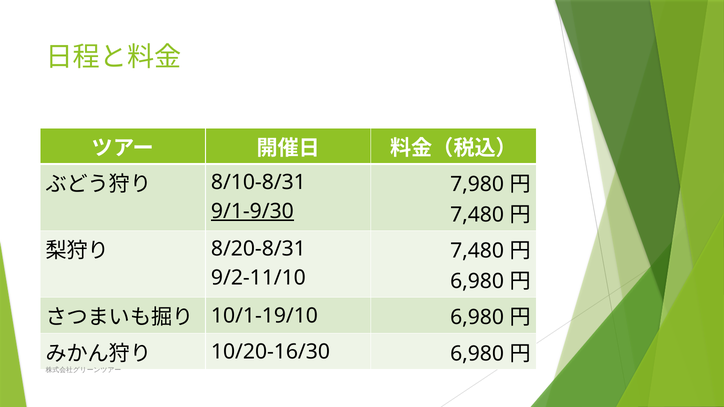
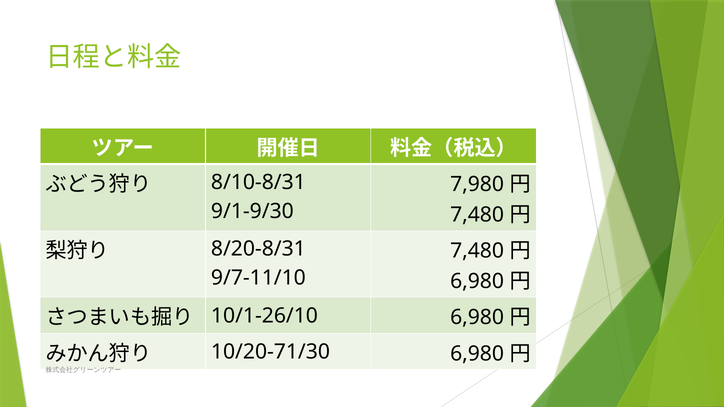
9/1-9/30 underline: present -> none (252, 211)
9/2-11/10: 9/2-11/10 -> 9/7-11/10 (258, 278)
10/1-19/10: 10/1-19/10 -> 10/1-26/10 (264, 316)
10/20-16/30: 10/20-16/30 -> 10/20-71/30 (270, 352)
